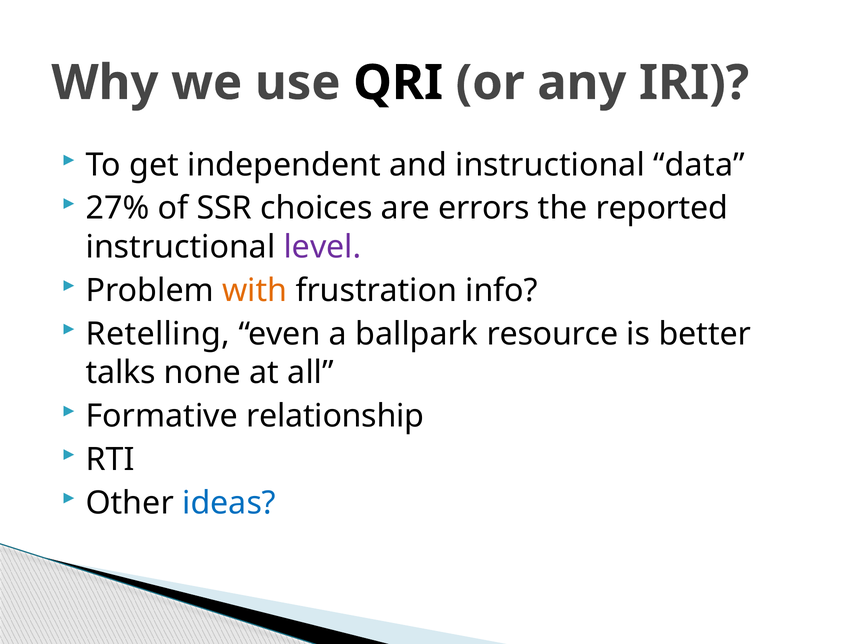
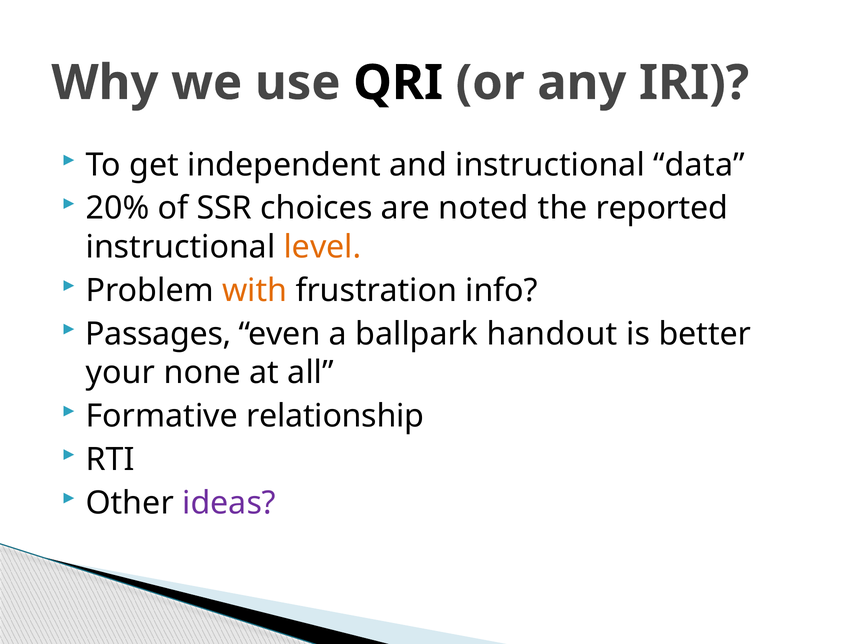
27%: 27% -> 20% (118, 208)
errors: errors -> noted (484, 208)
level colour: purple -> orange (322, 247)
Retelling: Retelling -> Passages (158, 334)
resource: resource -> handout (552, 334)
talks: talks -> your (120, 373)
ideas colour: blue -> purple (229, 503)
